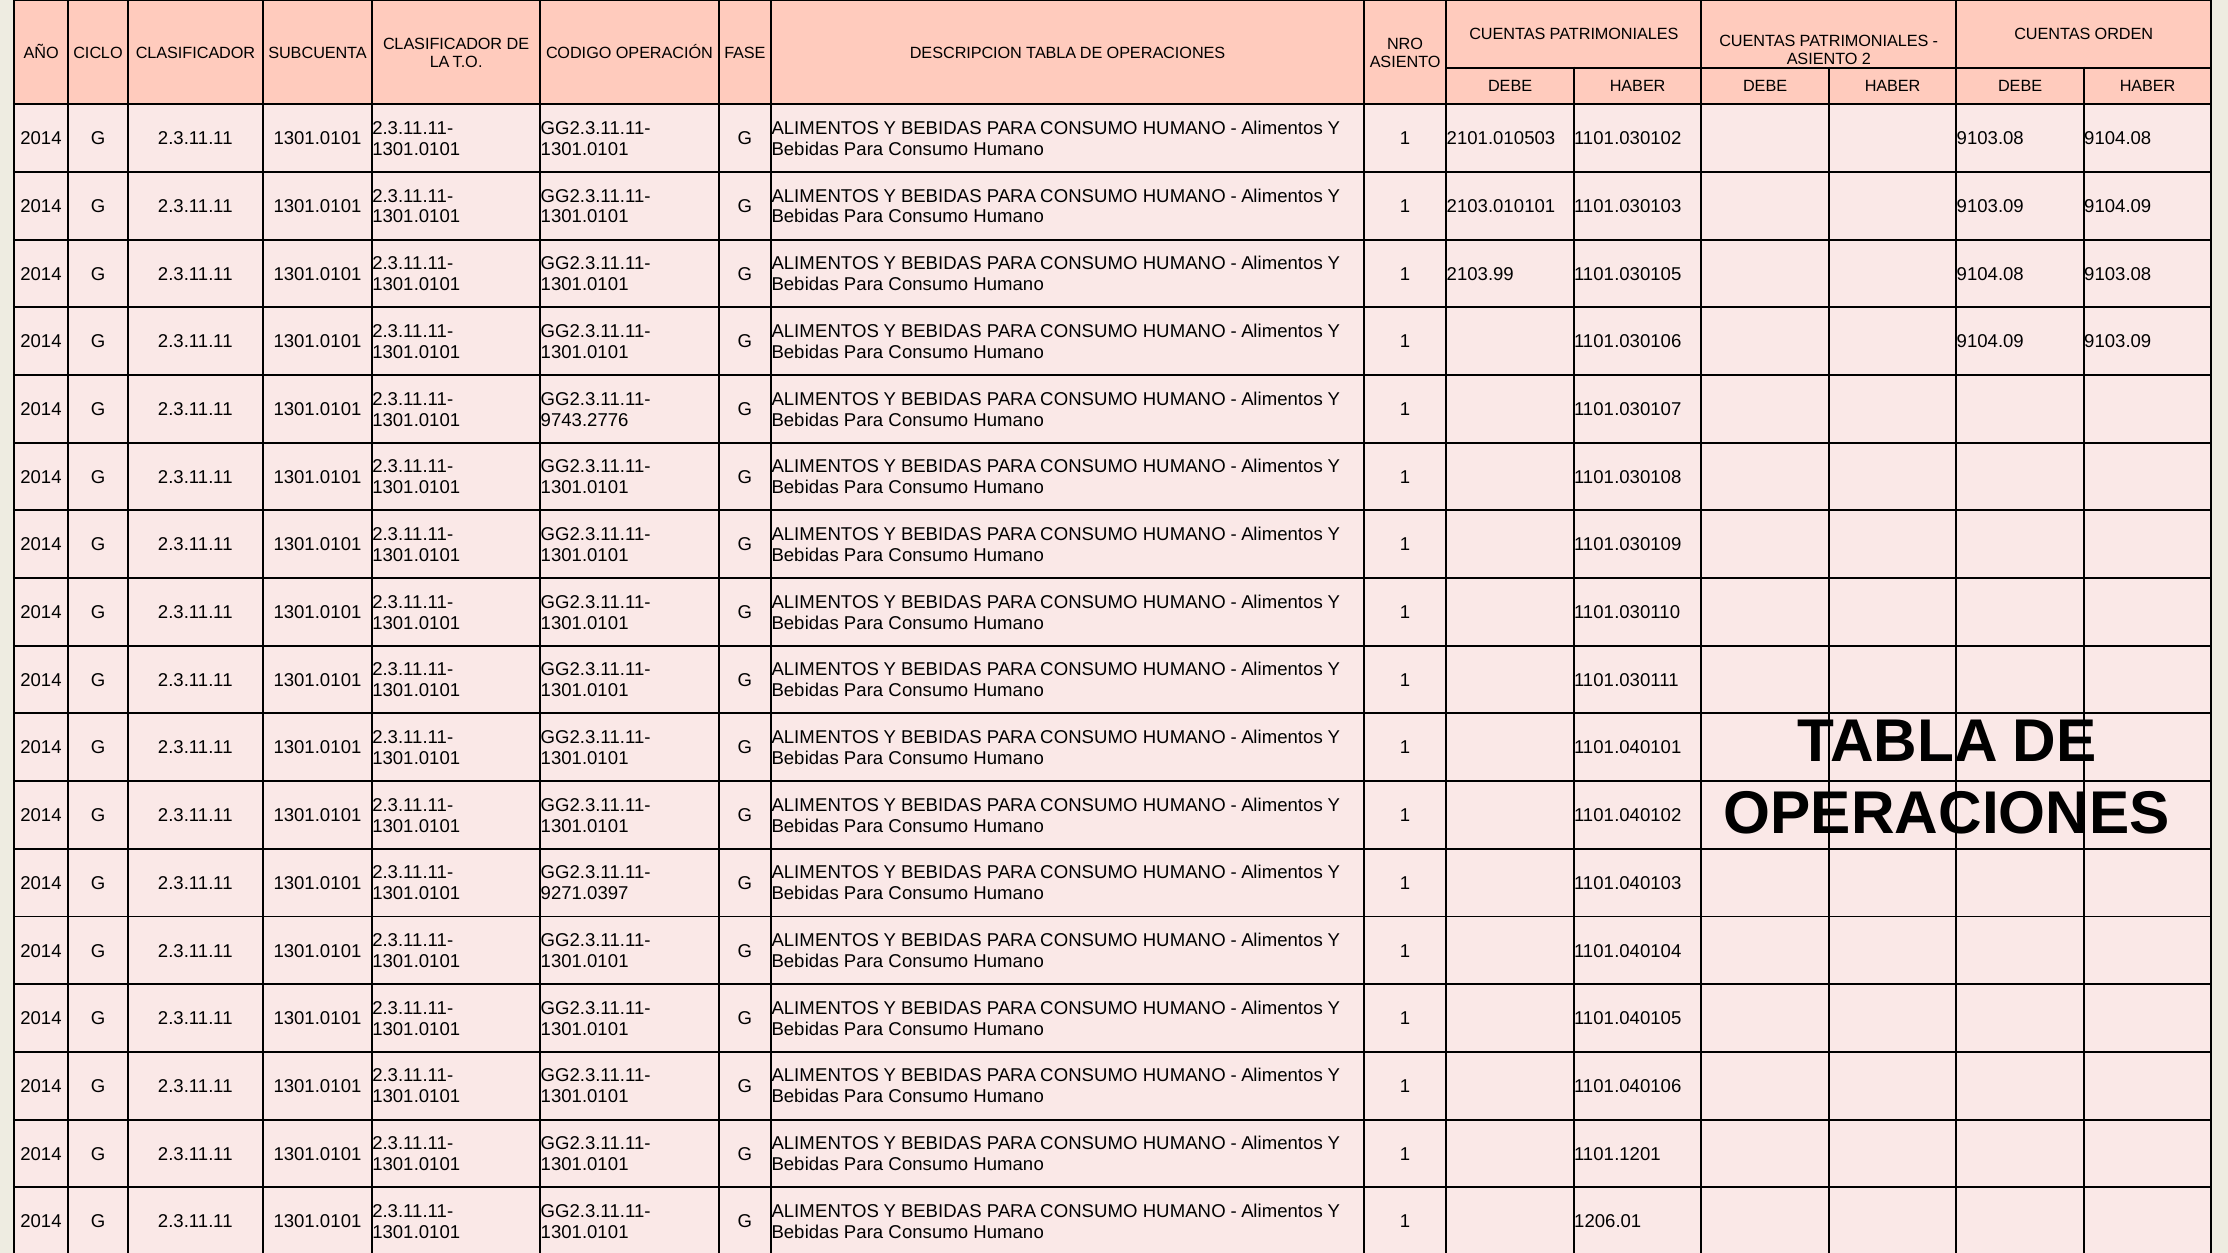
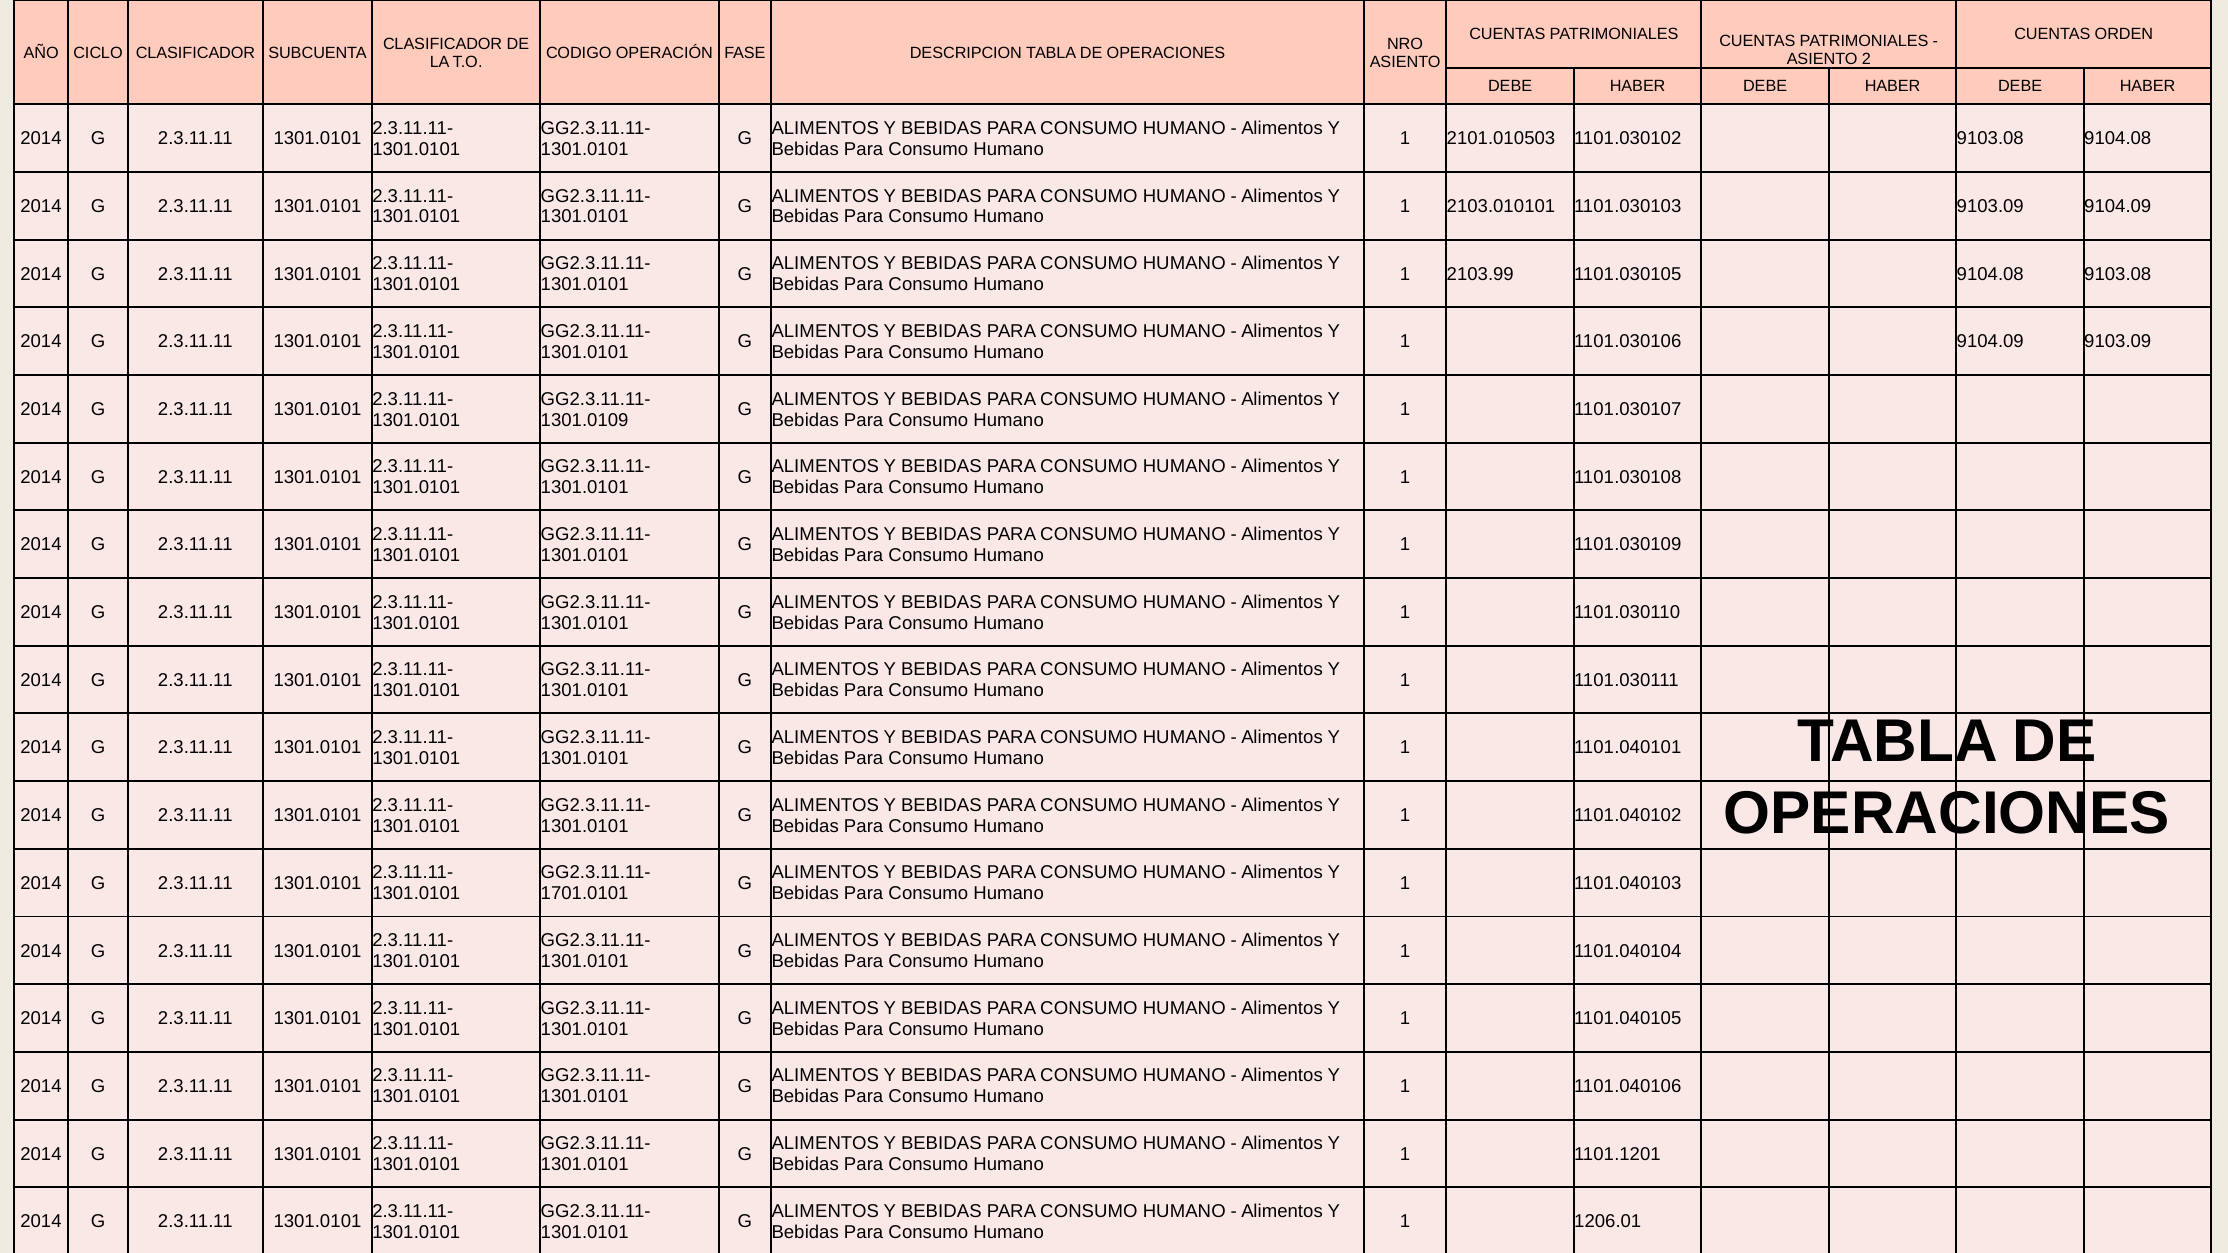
9743.2776: 9743.2776 -> 1301.0109 (585, 420)
9271.0397: 9271.0397 -> 1701.0101 (585, 894)
